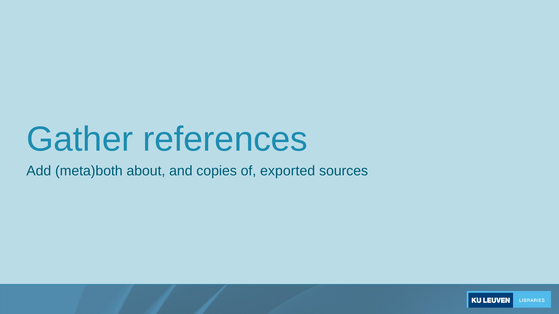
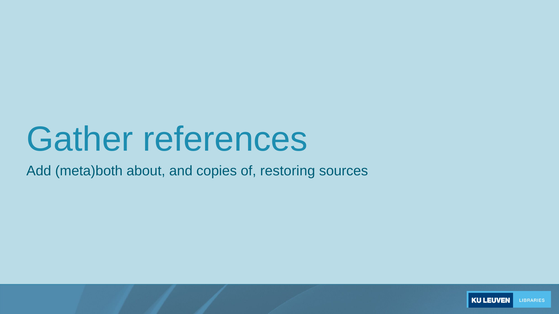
exported: exported -> restoring (288, 171)
